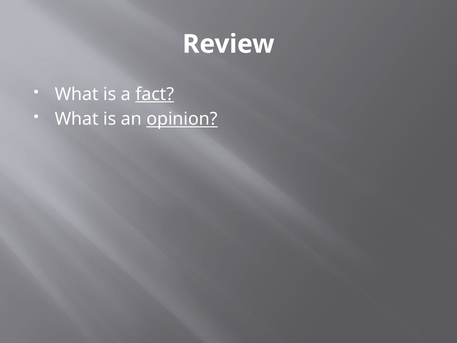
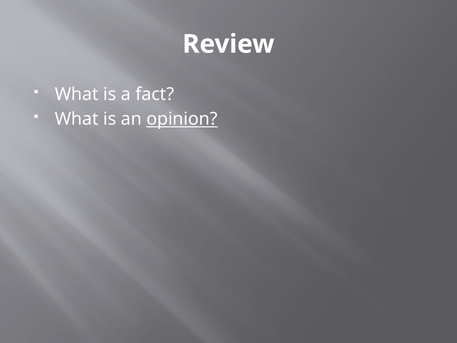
fact underline: present -> none (155, 94)
